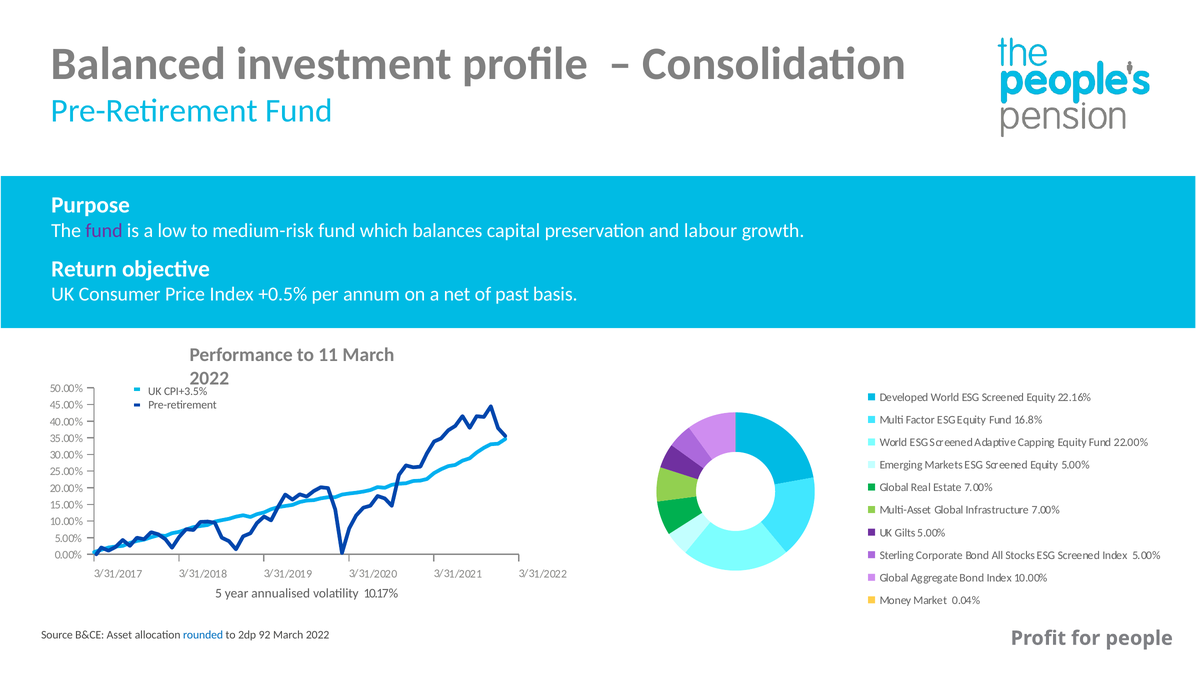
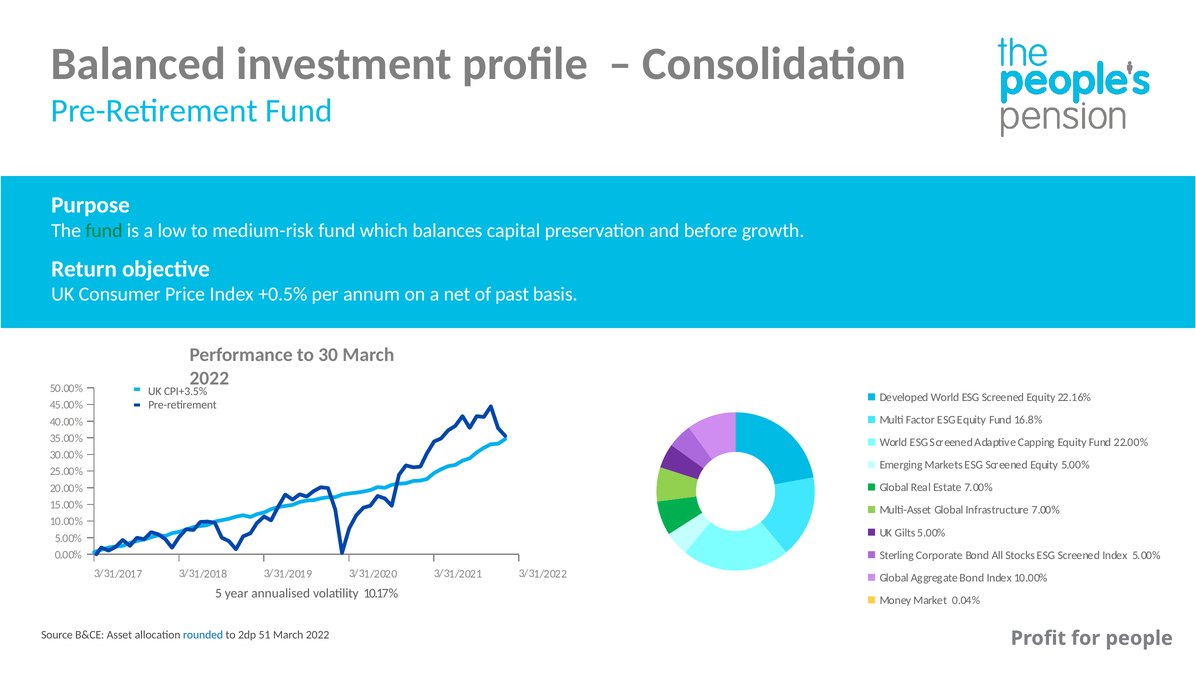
fund colour: purple -> green (104, 231)
labour: labour -> before (711, 231)
11: 11 -> 30 (328, 355)
92: 92 -> 51 (265, 635)
